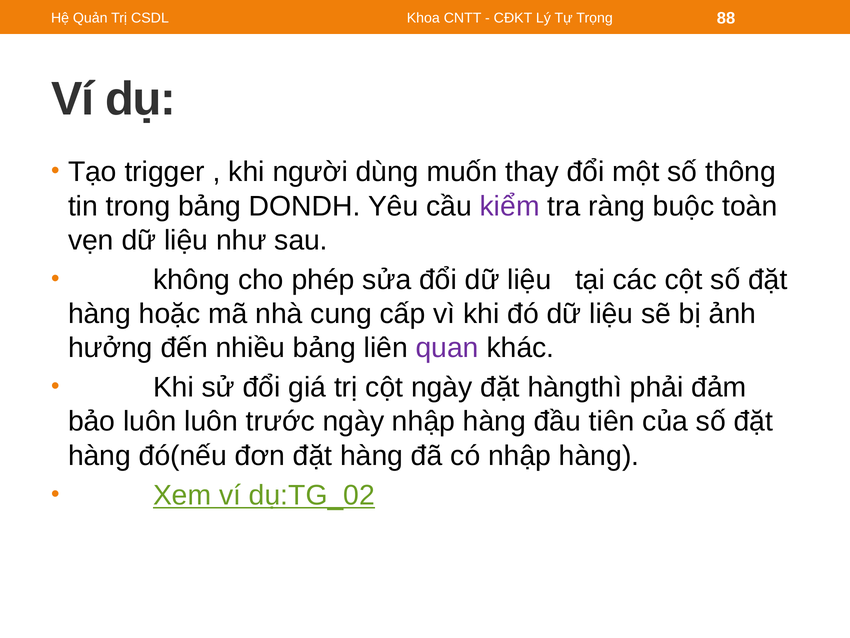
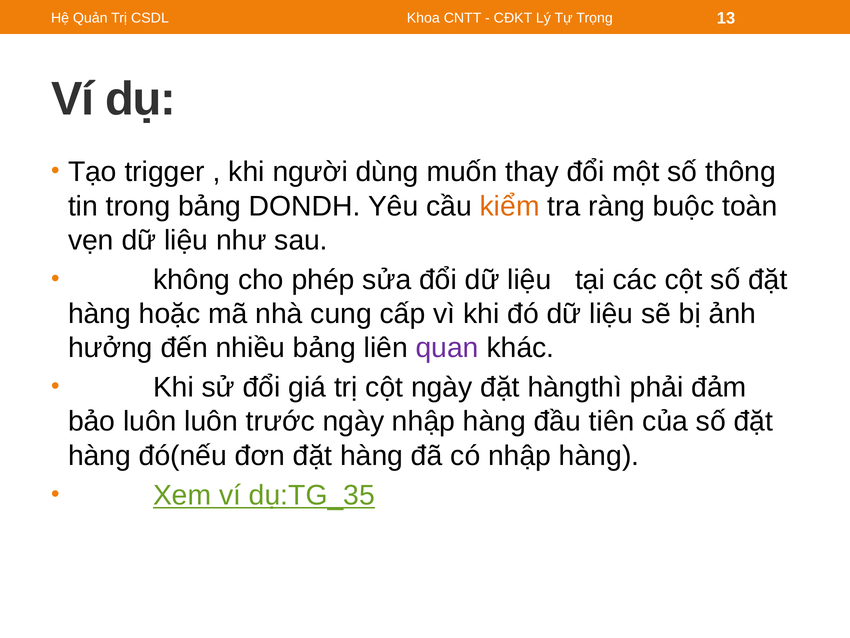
88: 88 -> 13 (726, 18)
kiểm colour: purple -> orange (510, 206)
dụ:TG_02: dụ:TG_02 -> dụ:TG_35 (312, 495)
